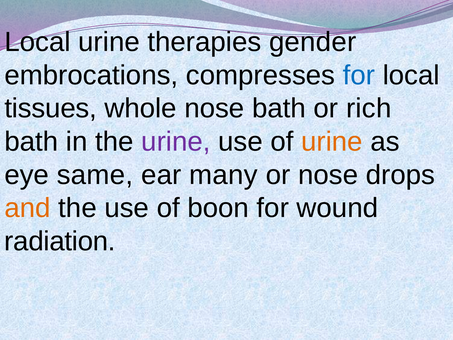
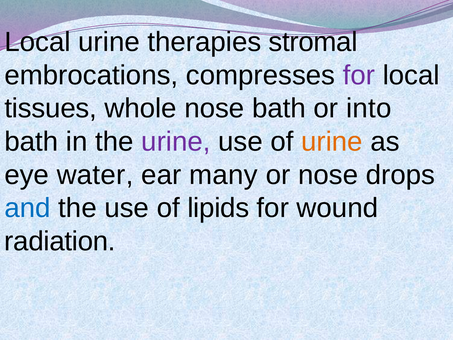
gender: gender -> stromal (313, 42)
for colour: blue -> purple (359, 75)
rich: rich -> into (369, 108)
same: same -> water (95, 175)
and colour: orange -> blue (28, 208)
boon: boon -> lipids (218, 208)
